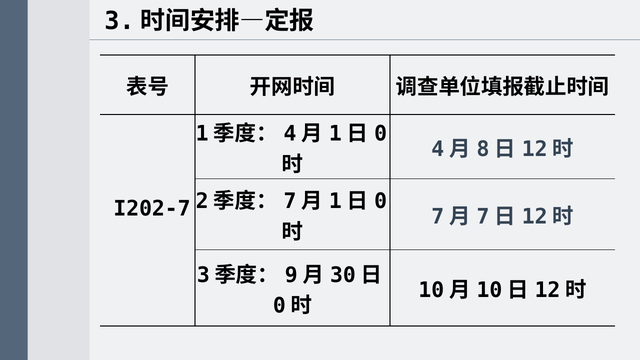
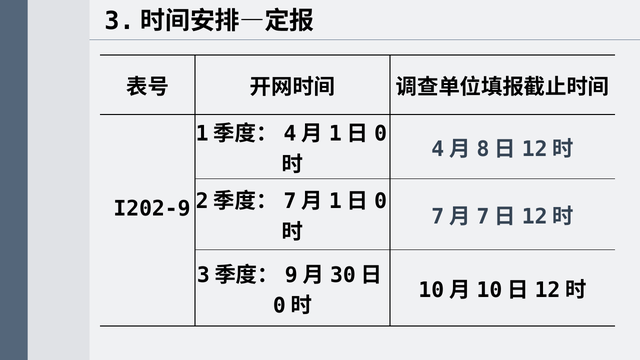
I202-7: I202-7 -> I202-9 (152, 208)
